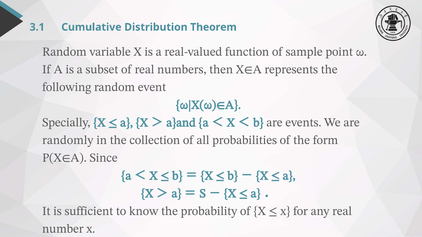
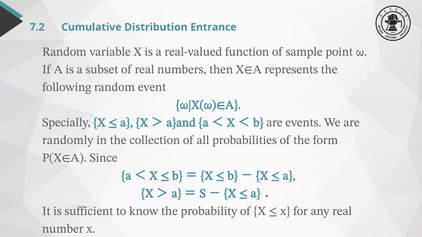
3.1: 3.1 -> 7.2 (37, 27)
Theorem: Theorem -> Entrance (213, 27)
